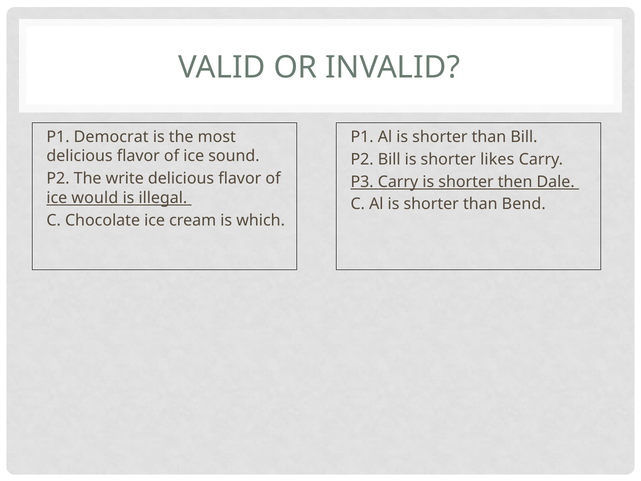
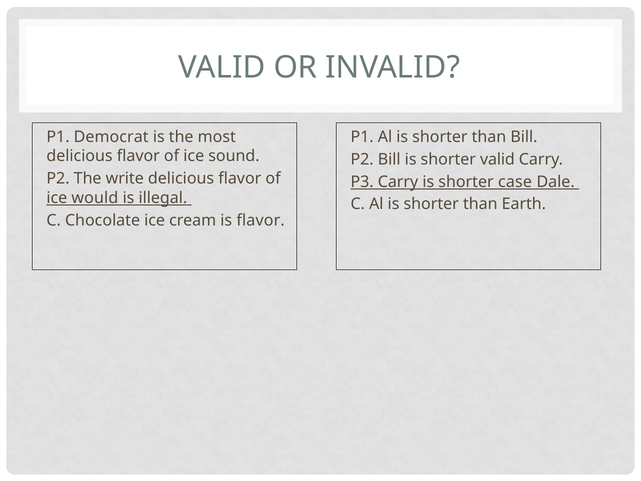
shorter likes: likes -> valid (497, 159)
then: then -> case (515, 182)
Bend: Bend -> Earth (524, 204)
is which: which -> flavor (261, 220)
